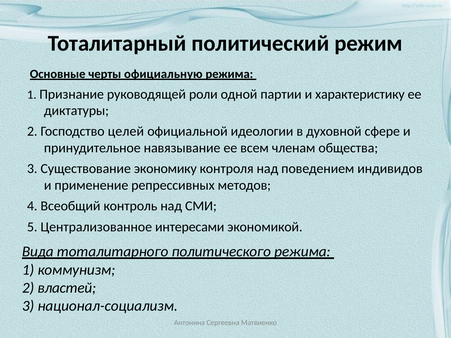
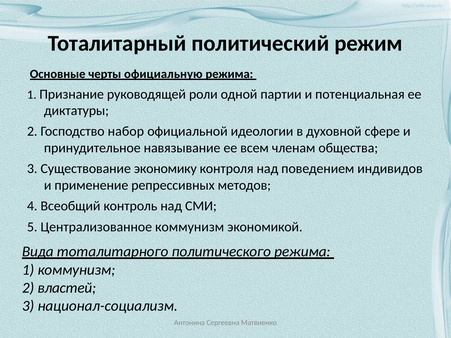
характеристику: характеристику -> потенциальная (360, 94)
целей: целей -> набор (126, 132)
Централизованное интересами: интересами -> коммунизм (190, 227)
